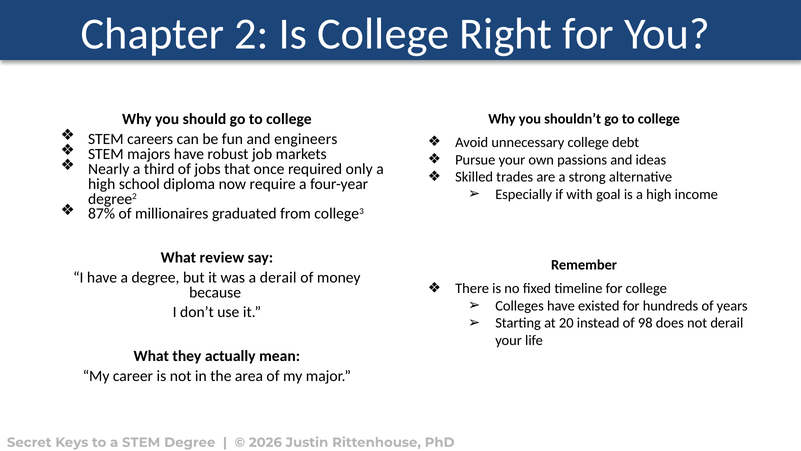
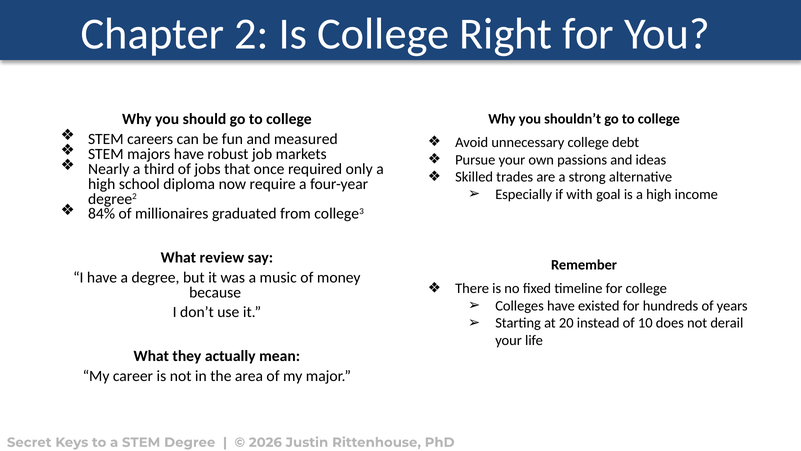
engineers: engineers -> measured (306, 139)
87%: 87% -> 84% (102, 214)
a derail: derail -> music (278, 277)
98: 98 -> 10 (645, 323)
